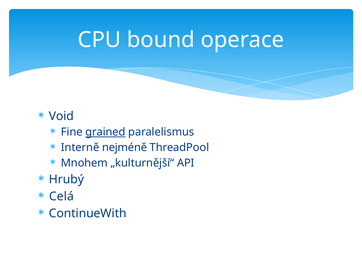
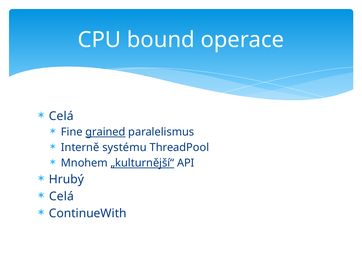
Void: Void -> Celá (61, 116)
nejméně: nejméně -> systému (124, 147)
„kulturnější“ underline: none -> present (142, 163)
